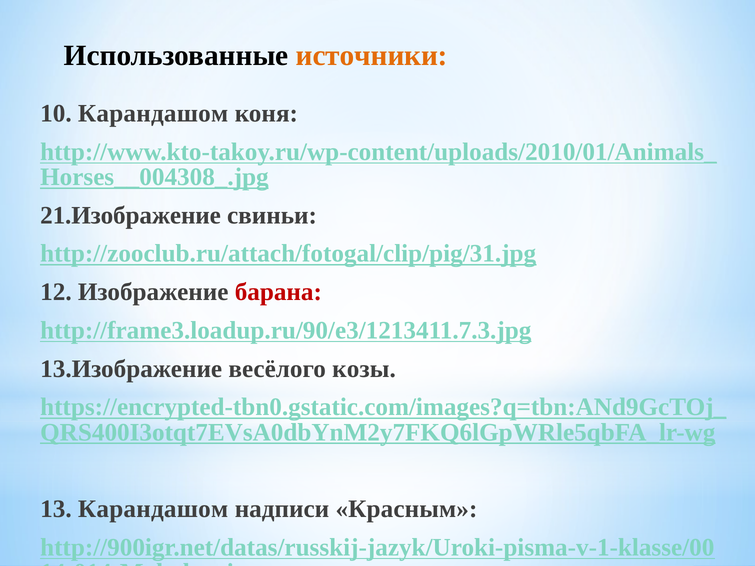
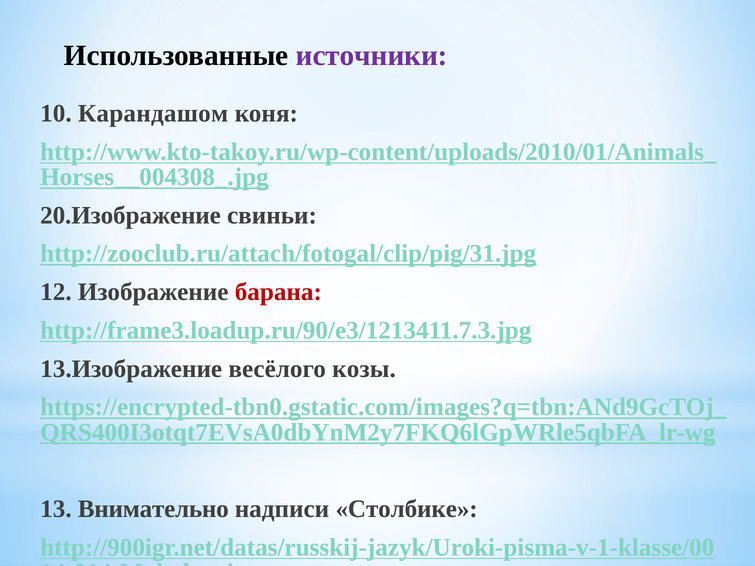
источники colour: orange -> purple (372, 56)
21.Изображение: 21.Изображение -> 20.Изображение (131, 215)
13 Карандашом: Карандашом -> Внимательно (153, 509)
Красным: Красным -> Столбике (407, 509)
